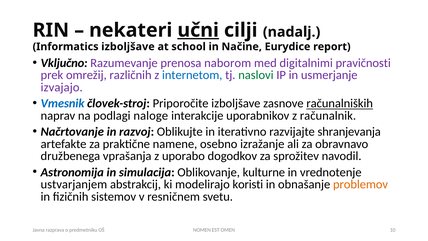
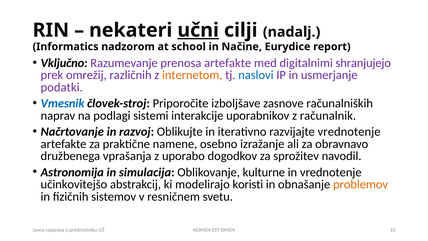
Informatics izboljšave: izboljšave -> nadzorom (128, 47)
prenosa naborom: naborom -> artefakte (228, 63)
pravičnosti: pravičnosti -> shranjujejo (363, 63)
internetom colour: blue -> orange (192, 75)
naslovi colour: green -> blue (256, 75)
izvajajo: izvajajo -> podatki (62, 87)
računalniških underline: present -> none (340, 103)
naloge: naloge -> sistemi (151, 116)
razvijajte shranjevanja: shranjevanja -> vrednotenje (349, 132)
ustvarjanjem: ustvarjanjem -> učinkovitejšo (74, 184)
